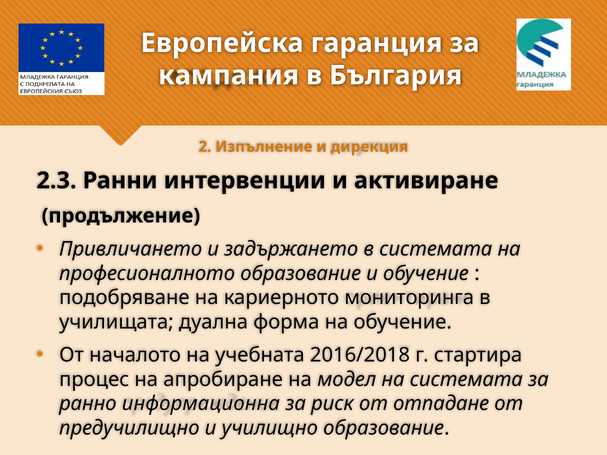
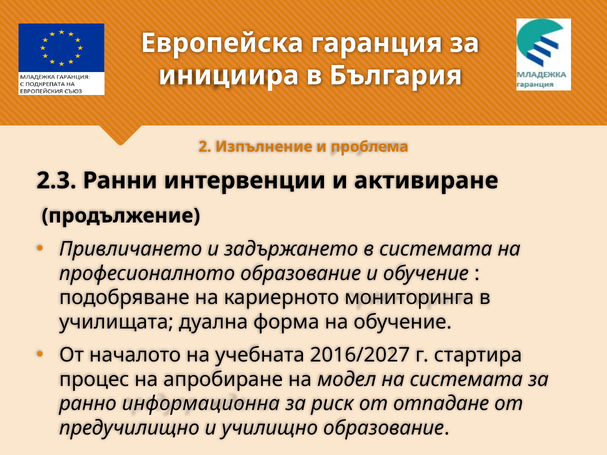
кампания: кампания -> инициира (229, 75)
дирекция: дирекция -> проблема (370, 147)
2016/2018: 2016/2018 -> 2016/2027 (360, 355)
